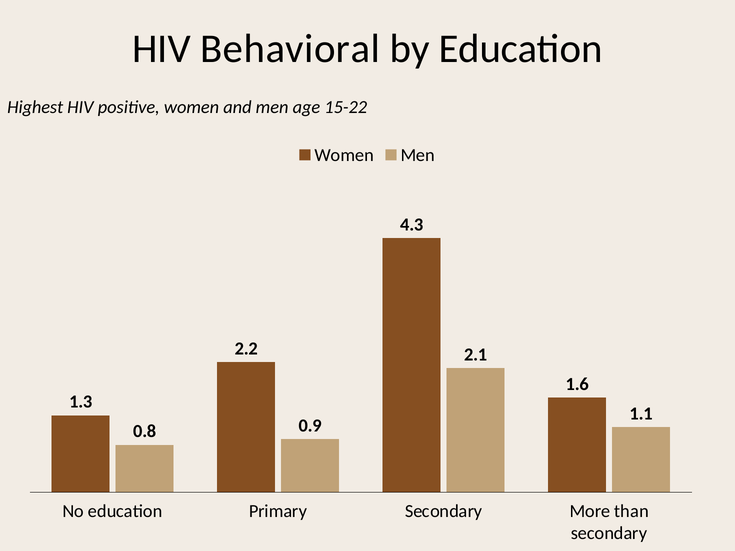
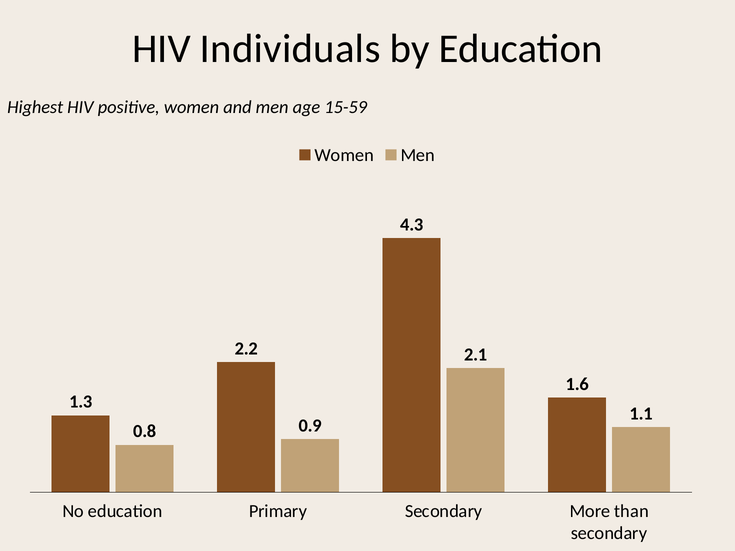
Behavioral: Behavioral -> Individuals (290, 49)
15-22: 15-22 -> 15-59 (346, 107)
